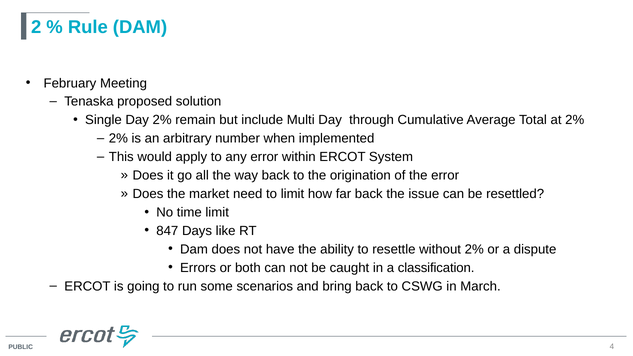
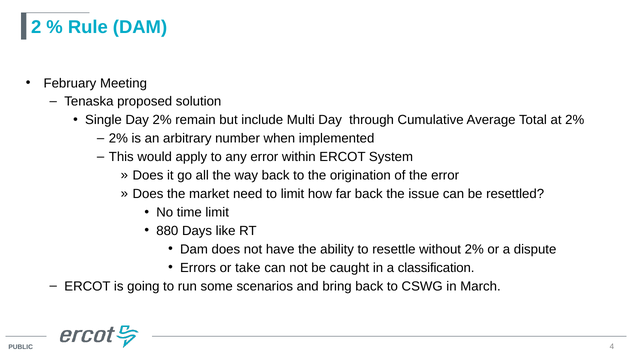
847: 847 -> 880 (167, 231)
both: both -> take (248, 268)
